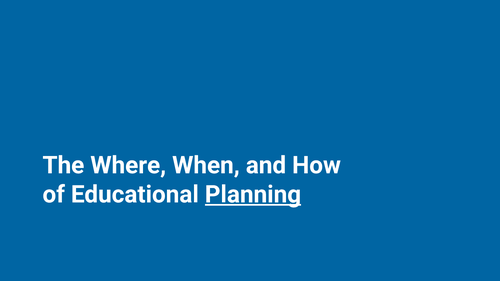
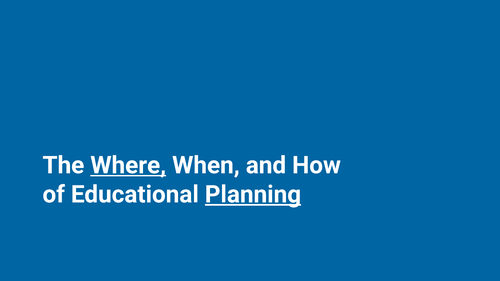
Where underline: none -> present (128, 165)
